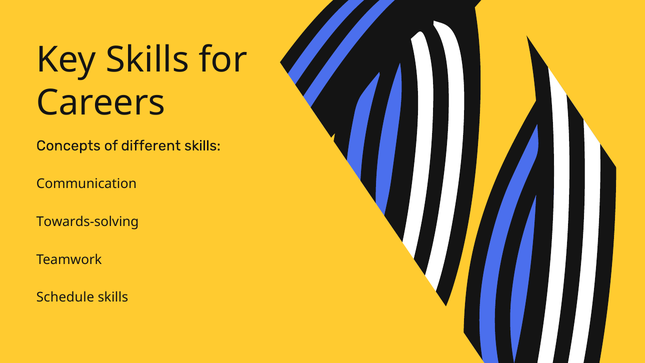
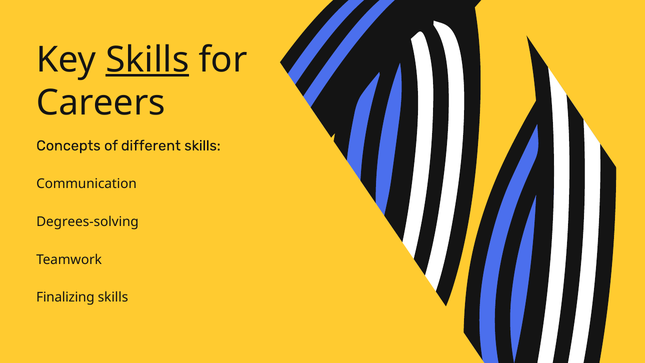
Skills underline: none -> present (147, 60)
Towards-solving: Towards-solving -> Degrees-solving (88, 221)
Schedule: Schedule -> Finalizing (65, 297)
